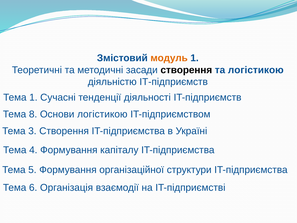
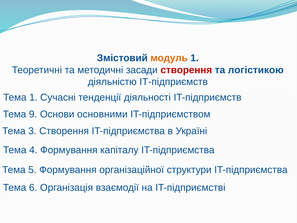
створення colour: black -> red (186, 70)
8: 8 -> 9 (33, 114)
Основи логістикою: логістикою -> основними (102, 114)
